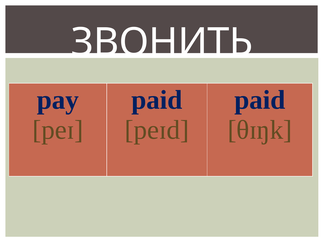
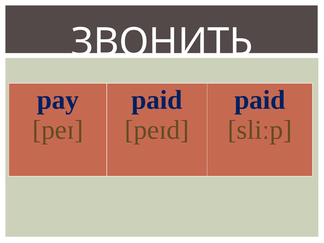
θɪŋk: θɪŋk -> sliːp (260, 130)
